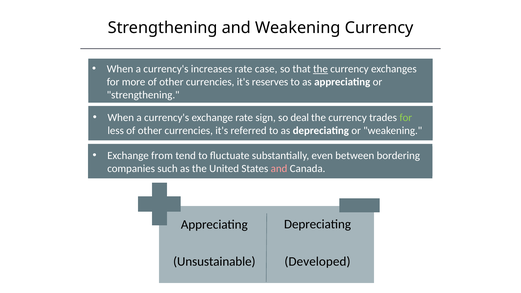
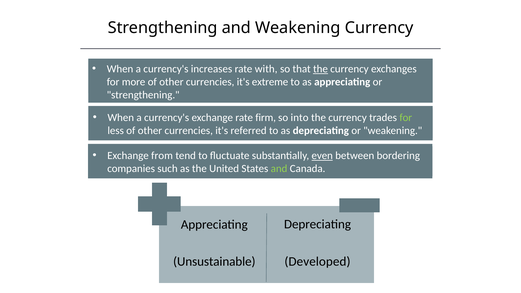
case: case -> with (266, 69)
reserves: reserves -> extreme (270, 82)
sign: sign -> firm (266, 118)
deal: deal -> into (300, 118)
even underline: none -> present (322, 156)
and colour: pink -> light green (279, 169)
